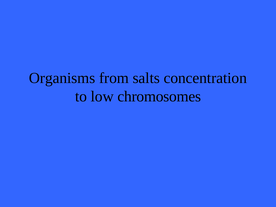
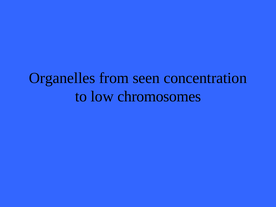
Organisms: Organisms -> Organelles (62, 78)
salts: salts -> seen (146, 78)
